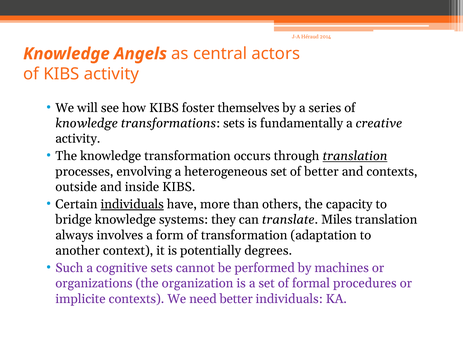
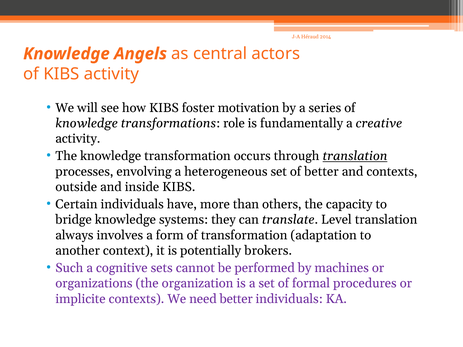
themselves: themselves -> motivation (248, 108)
transformations sets: sets -> role (234, 123)
individuals underline: present -> none (132, 204)
Miles: Miles -> Level (336, 220)
degrees: degrees -> brokers (268, 251)
